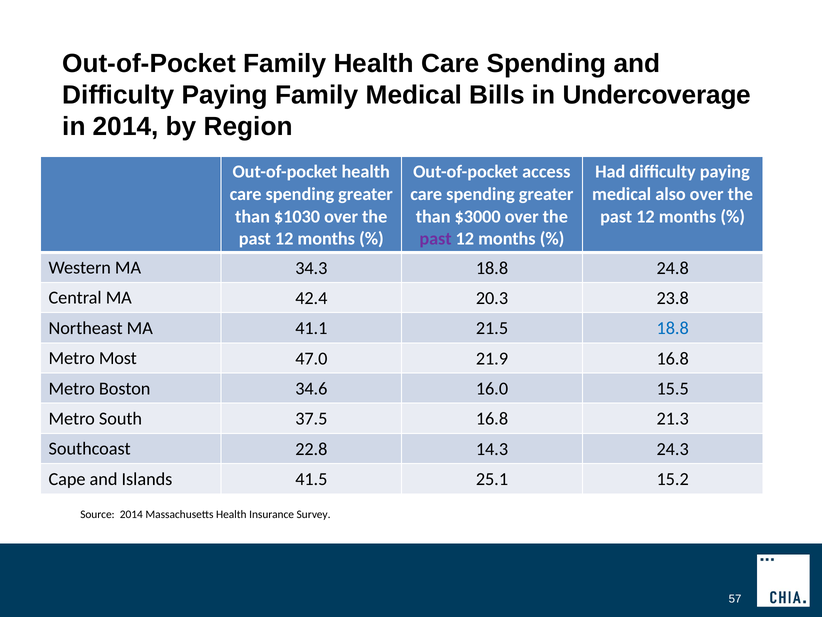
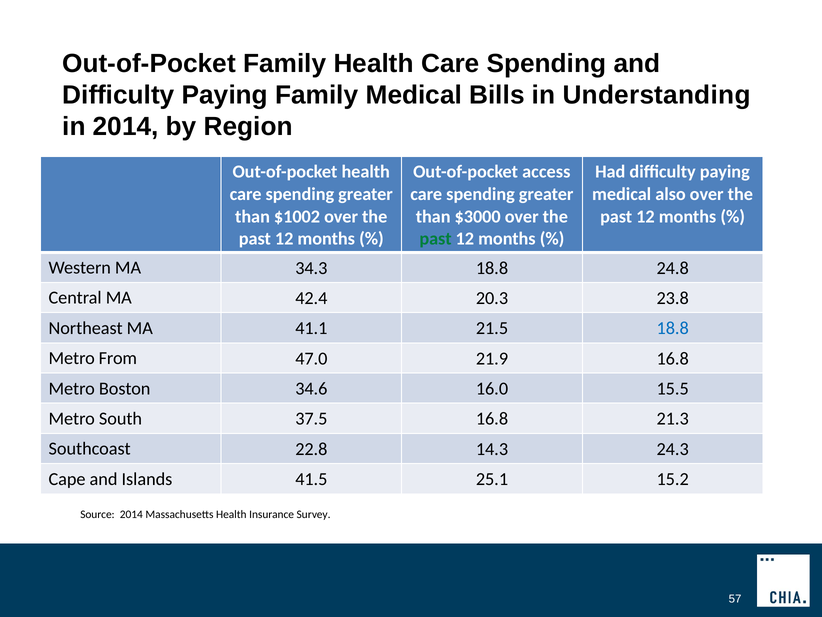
Undercoverage: Undercoverage -> Understanding (657, 95)
$1030: $1030 -> $1002 (297, 216)
past colour: purple -> green (436, 239)
Most: Most -> From (118, 358)
